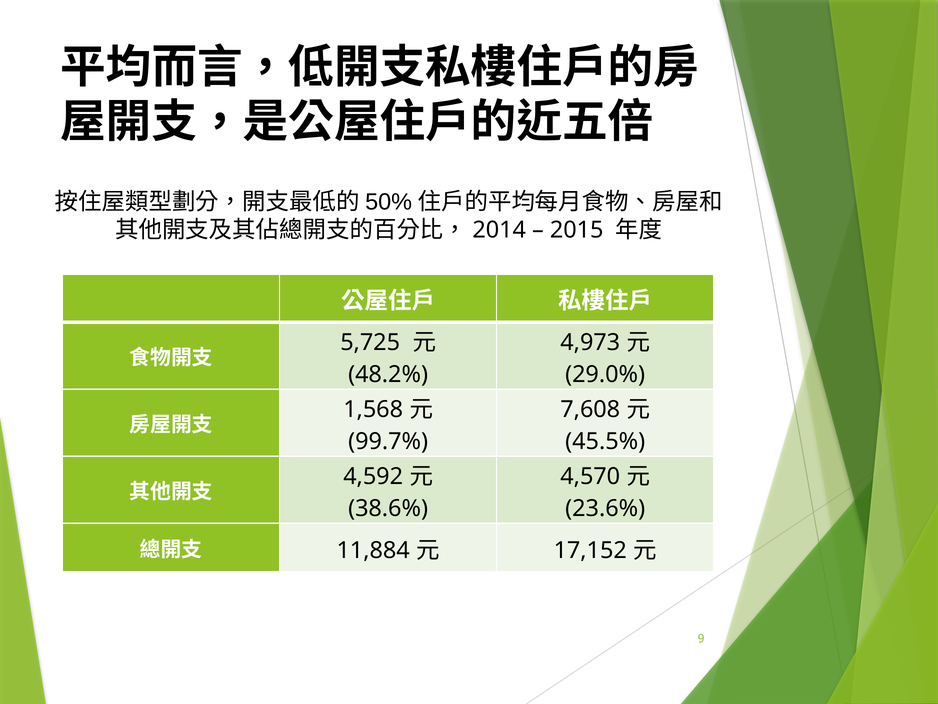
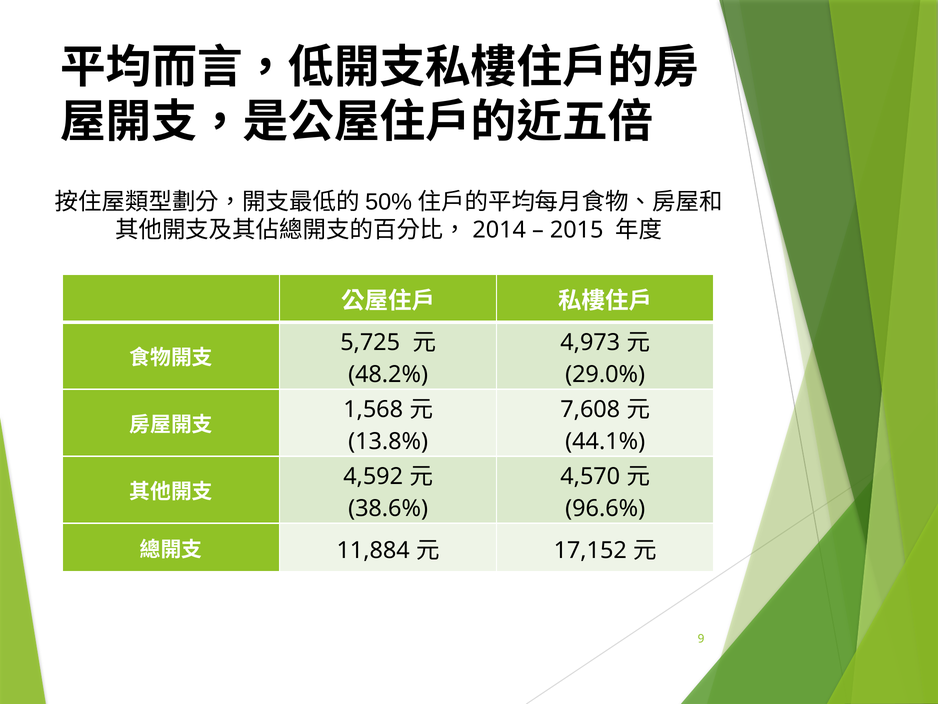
99.7%: 99.7% -> 13.8% (388, 441)
45.5%: 45.5% -> 44.1% (605, 441)
23.6%: 23.6% -> 96.6% (605, 508)
